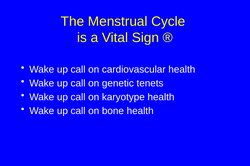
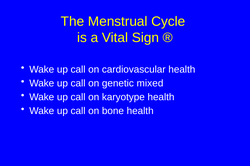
tenets: tenets -> mixed (150, 84)
